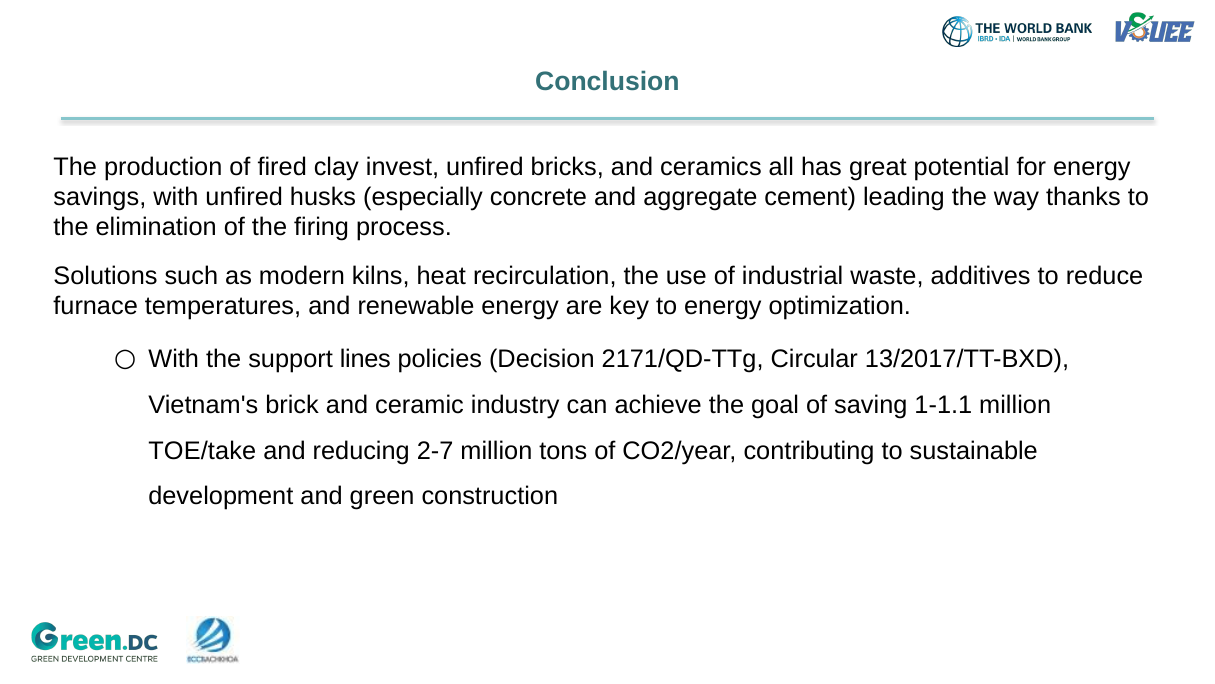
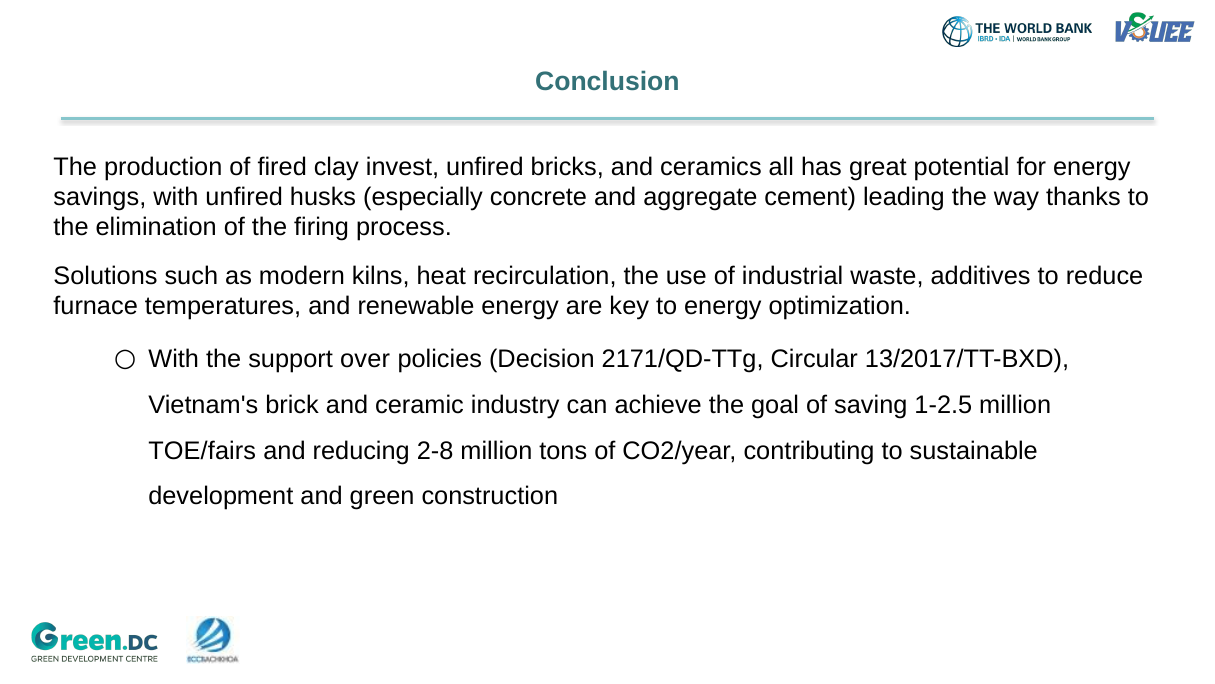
lines: lines -> over (365, 359)
1-1.1: 1-1.1 -> 1-2.5 (943, 405)
TOE/take: TOE/take -> TOE/fairs (202, 450)
2-7: 2-7 -> 2-8 (435, 450)
